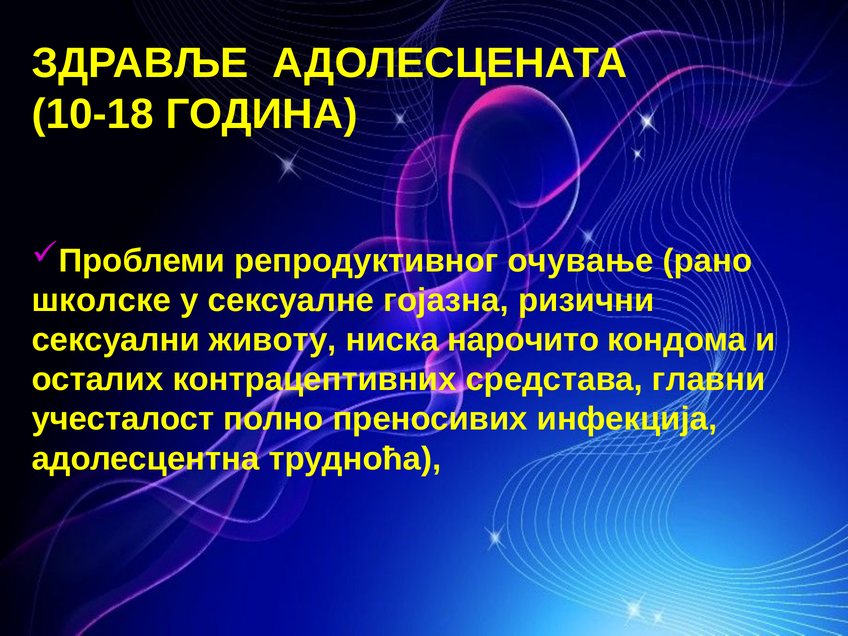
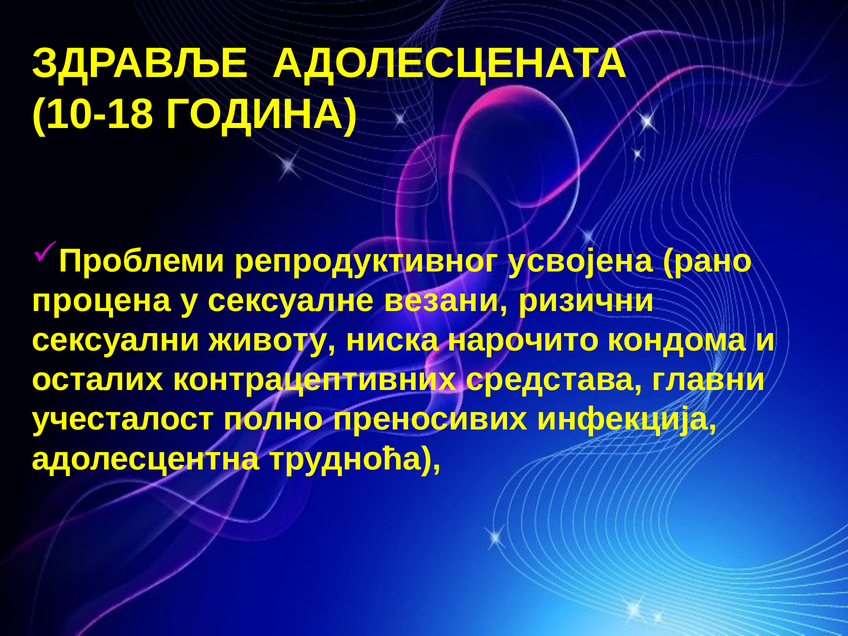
очување: очување -> усвојена (581, 261)
школске: школске -> процена (101, 300)
гојазна: гојазна -> везани (446, 300)
